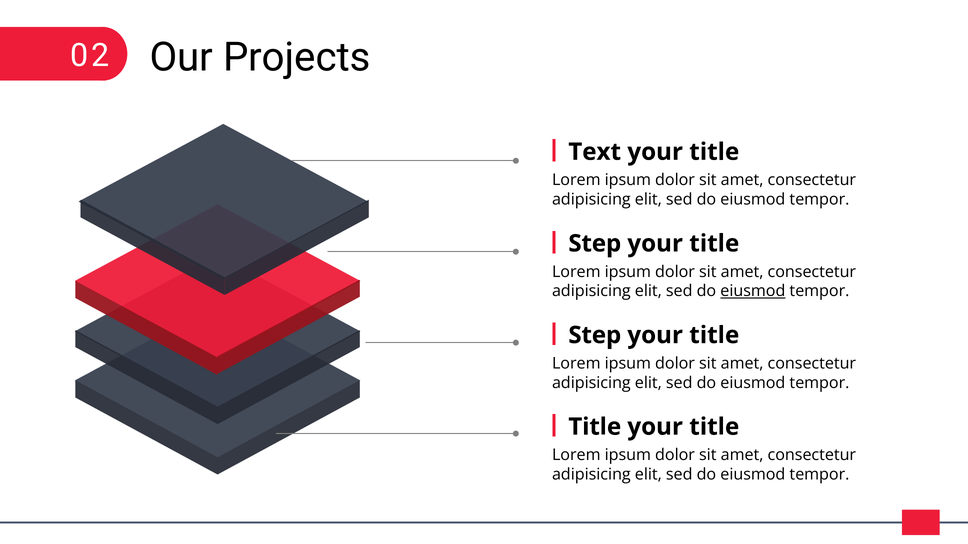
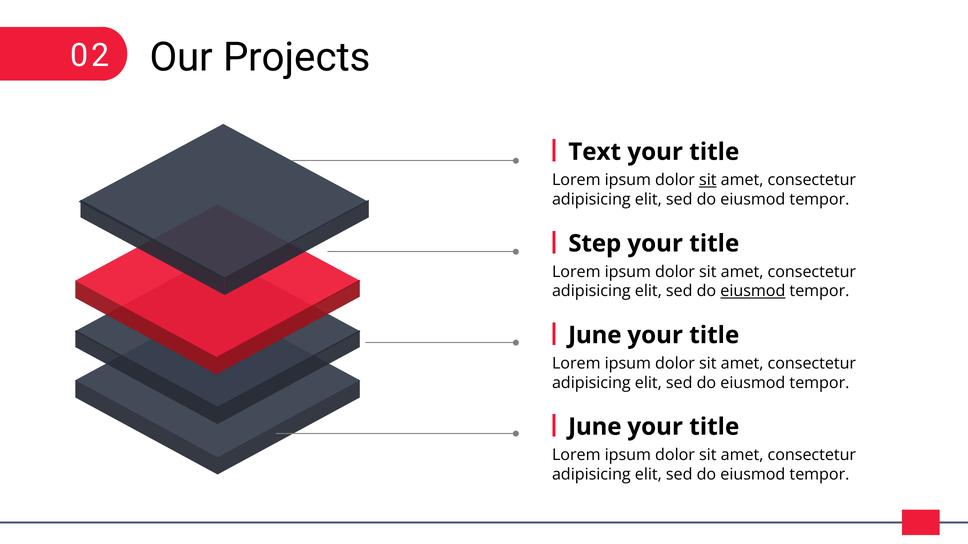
sit underline: none -> present (708, 180)
Step: Step -> June (595, 335)
Title: Title -> June (595, 427)
